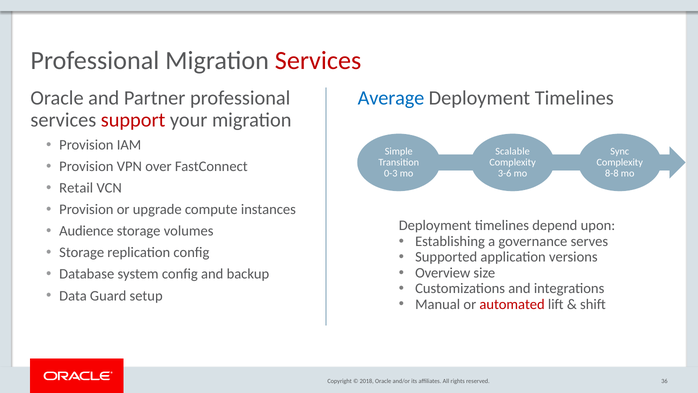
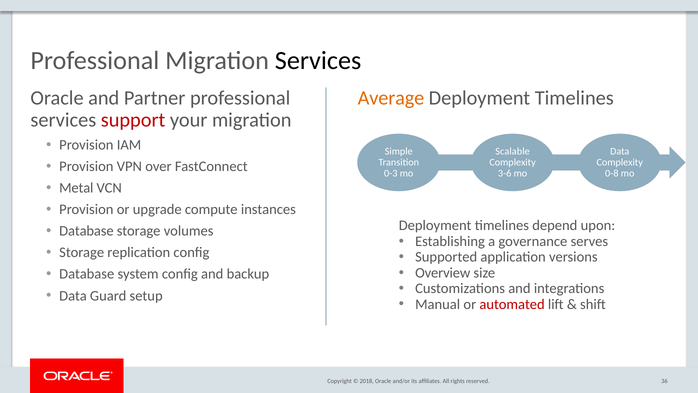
Services colour: red -> black (318, 60)
Average colour: blue -> orange (391, 98)
Sync: Sync -> Data (620, 151)
8-8: 8-8 -> 0-8 (612, 173)
Retail: Retail -> Metal (76, 188)
Audience: Audience -> Database (86, 231)
